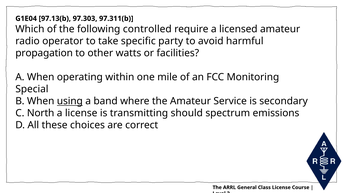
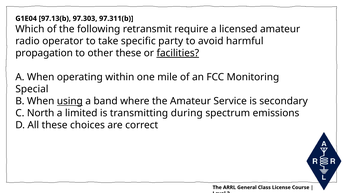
controlled: controlled -> retransmit (147, 29)
other watts: watts -> these (129, 53)
facilities underline: none -> present (178, 53)
a license: license -> limited (81, 113)
should: should -> during (187, 113)
